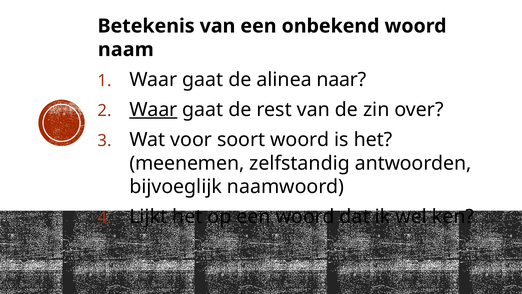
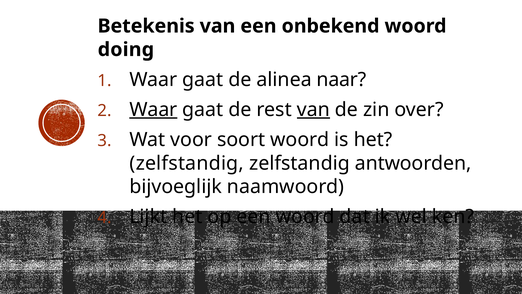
naam: naam -> doing (126, 49)
van underline: none -> present (313, 110)
meenemen: meenemen -> zelfstandig (187, 163)
